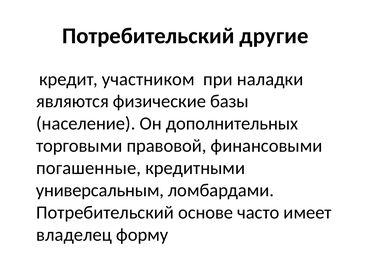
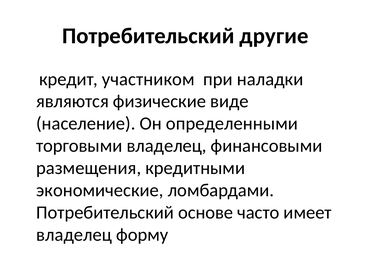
базы: базы -> виде (229, 101)
дополнительных: дополнительных -> определенными (232, 124)
торговыми правовой: правовой -> владелец (167, 146)
погашенные: погашенные -> размещения (89, 168)
универсальным: универсальным -> экономические (100, 191)
